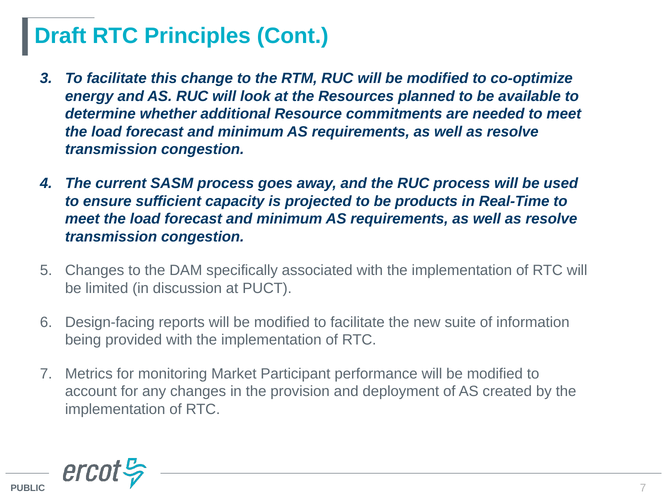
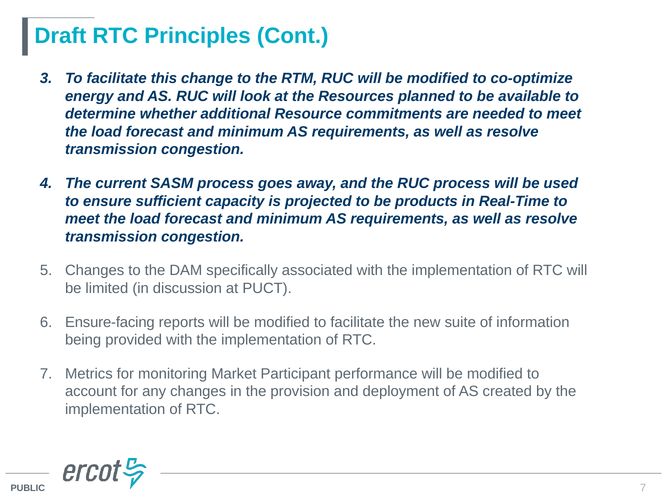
Design-facing: Design-facing -> Ensure-facing (110, 322)
